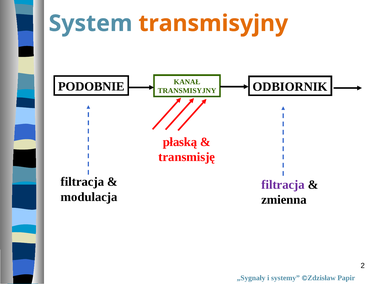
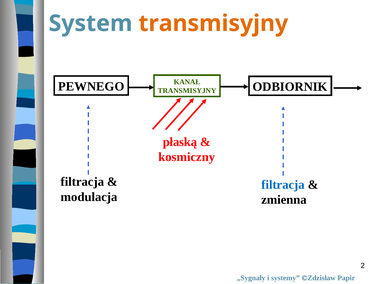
PODOBNIE: PODOBNIE -> PEWNEGO (91, 86)
transmisję: transmisję -> kosmiczny (187, 157)
filtracja colour: purple -> blue (283, 184)
